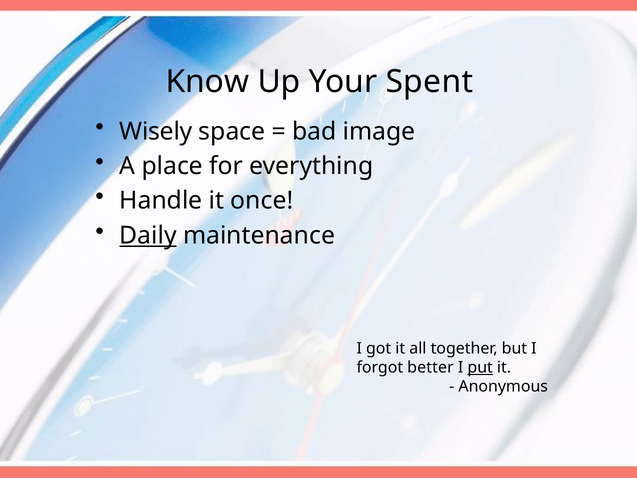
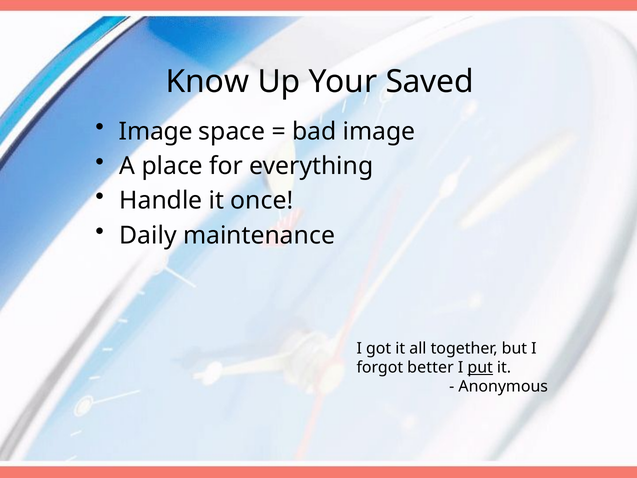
Spent: Spent -> Saved (430, 82)
Wisely: Wisely -> Image (156, 131)
Daily underline: present -> none (148, 235)
